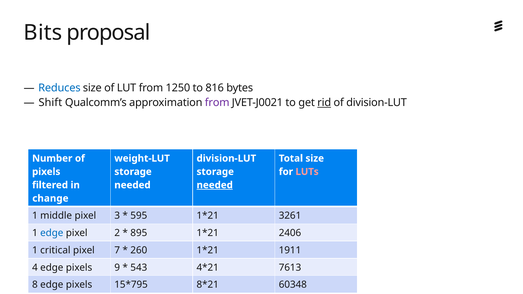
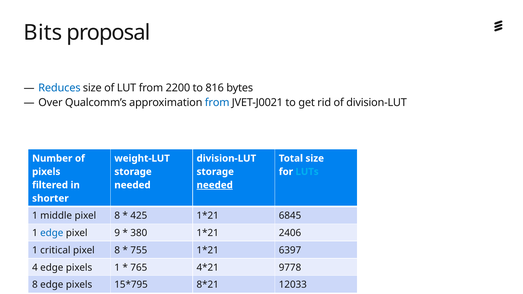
1250: 1250 -> 2200 (178, 88)
Shift: Shift -> Over (50, 103)
from colour: purple -> blue (217, 103)
rid underline: present -> none (324, 103)
LUTs colour: pink -> light blue (307, 172)
change: change -> shorter (50, 198)
middle pixel 3: 3 -> 8 (117, 216)
595: 595 -> 425 (139, 216)
3261: 3261 -> 6845 (290, 216)
2: 2 -> 9 (117, 233)
895: 895 -> 380 (139, 233)
7: 7 -> 8 (117, 250)
260: 260 -> 755 (139, 250)
1911: 1911 -> 6397 (290, 250)
pixels 9: 9 -> 1 (117, 268)
543: 543 -> 765 (139, 268)
7613: 7613 -> 9778 (290, 268)
60348: 60348 -> 12033 (293, 285)
